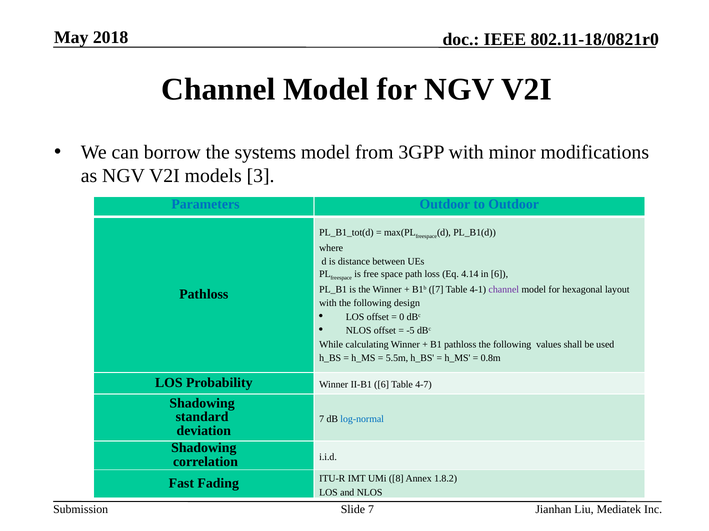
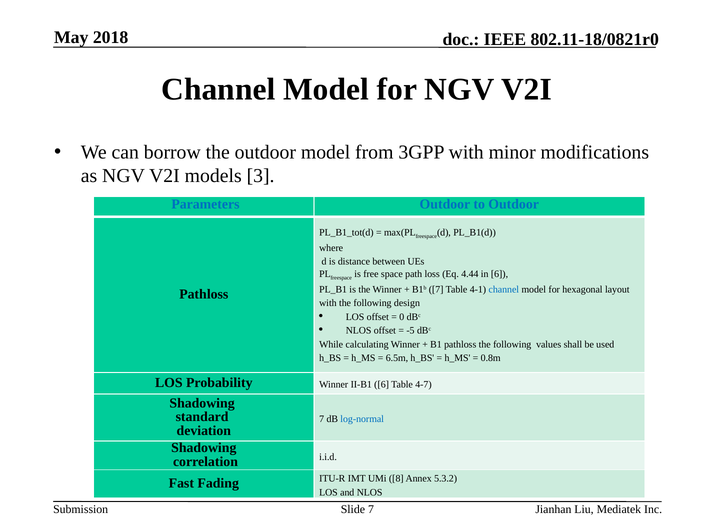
the systems: systems -> outdoor (265, 153)
4.14: 4.14 -> 4.44 (470, 274)
channel colour: purple -> blue (504, 290)
5.5m: 5.5m -> 6.5m (397, 359)
1.8.2: 1.8.2 -> 5.3.2 (446, 479)
